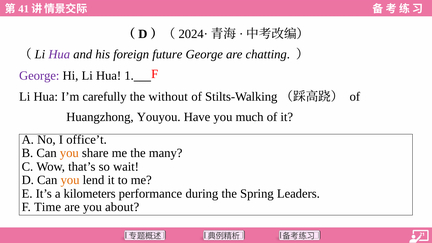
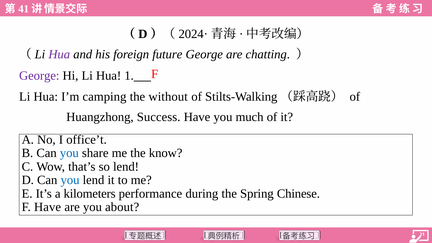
carefully: carefully -> camping (104, 97)
Youyou: Youyou -> Success (159, 117)
you colour: orange -> blue (69, 153)
many: many -> know (166, 153)
so wait: wait -> lend (126, 167)
you colour: orange -> blue (70, 180)
Leaders: Leaders -> Chinese (298, 194)
F Time: Time -> Have (48, 207)
